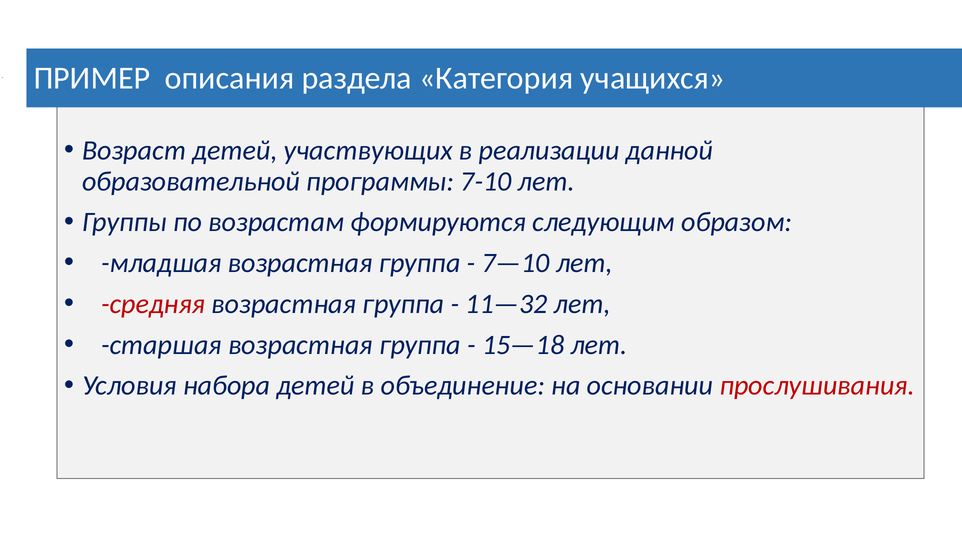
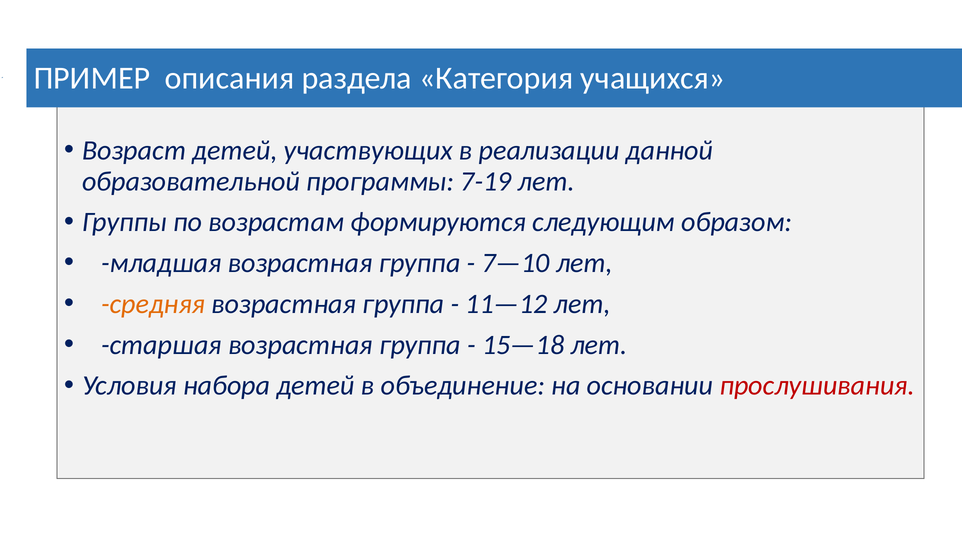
7-10: 7-10 -> 7-19 (486, 181)
средняя colour: red -> orange (153, 304)
11—32: 11—32 -> 11—12 (507, 304)
